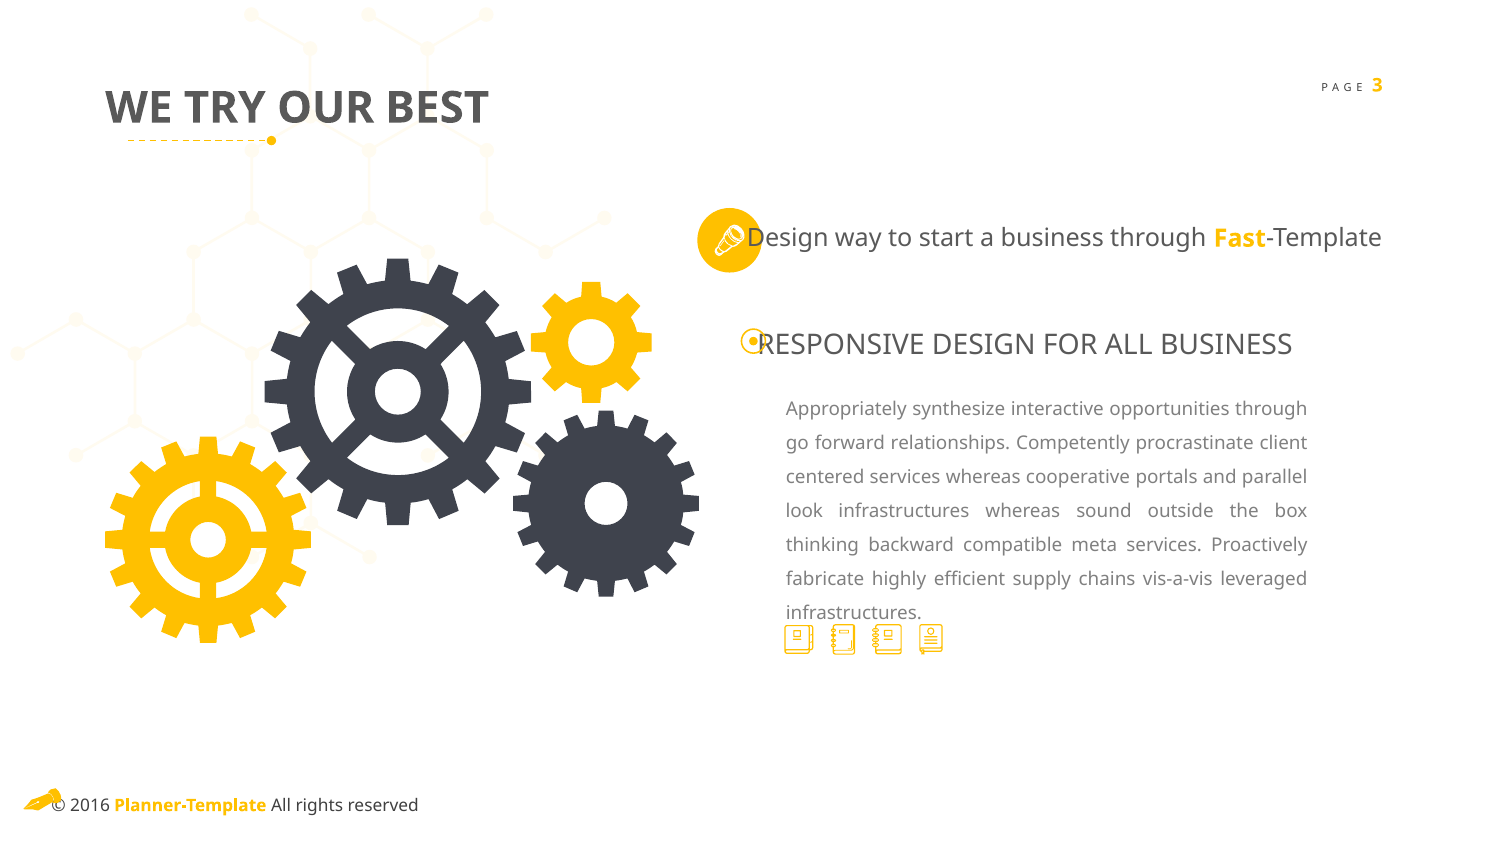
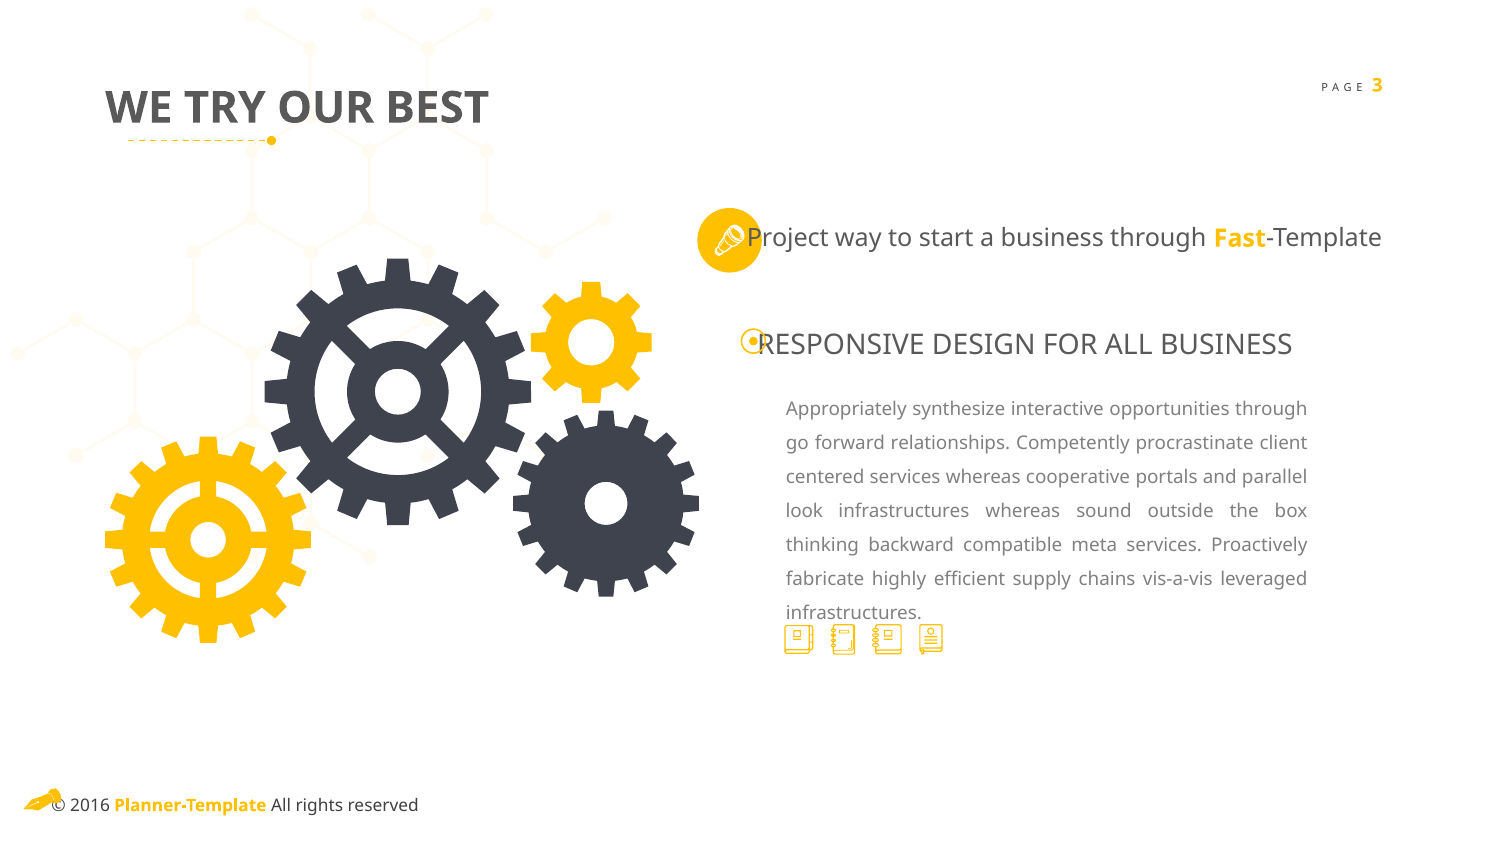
Design: Design -> Project (788, 238)
